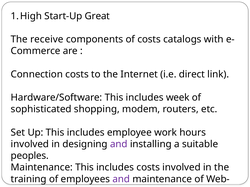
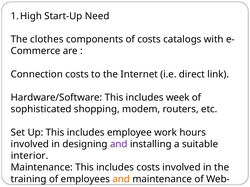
Great: Great -> Need (97, 16)
receive: receive -> clothes (47, 39)
peoples: peoples -> interior (30, 156)
and colour: purple -> orange (121, 179)
